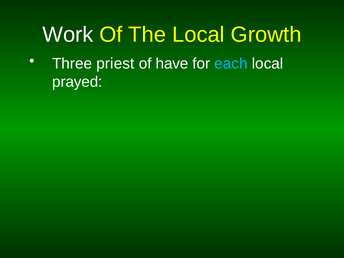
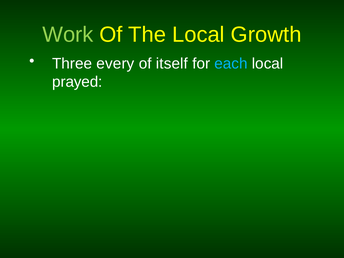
Work colour: white -> light green (68, 35)
priest: priest -> every (115, 64)
have: have -> itself (172, 64)
